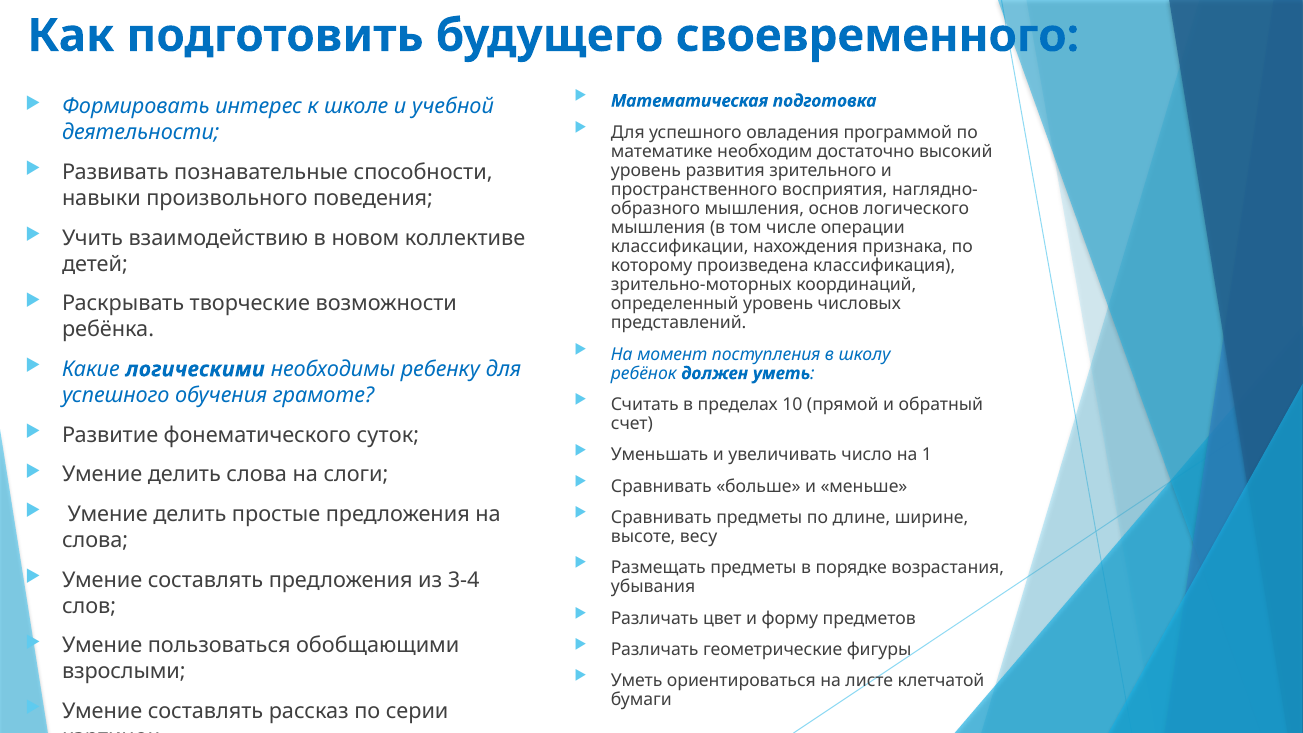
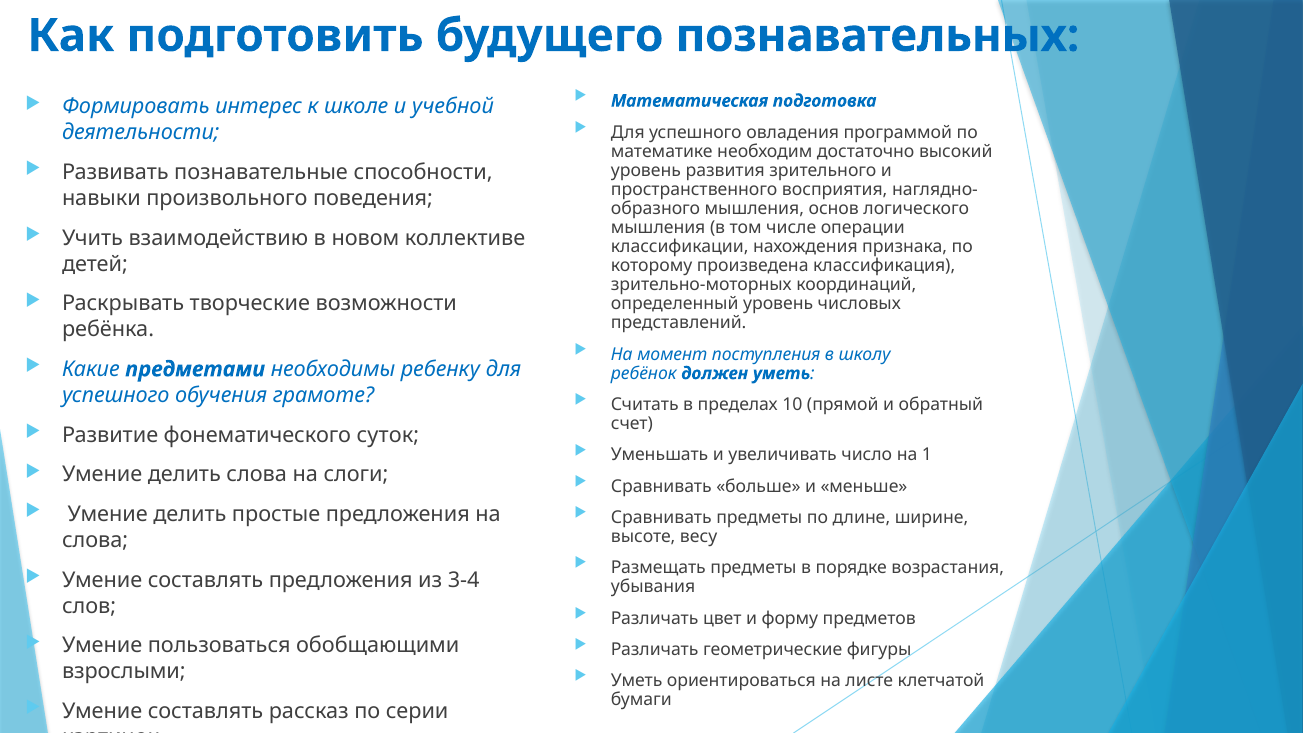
своевременного: своевременного -> познавательных (878, 36)
логическими: логическими -> предметами (195, 369)
